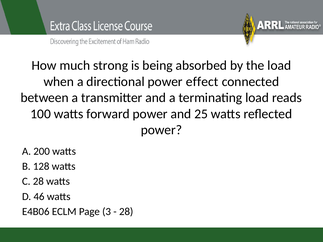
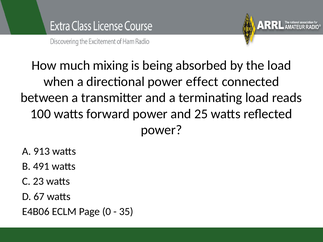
strong: strong -> mixing (111, 66)
200: 200 -> 913 (42, 151)
128: 128 -> 491 (41, 167)
C 28: 28 -> 23 (38, 182)
46: 46 -> 67 (39, 197)
3: 3 -> 0 (107, 212)
28: 28 -> 35 (126, 212)
